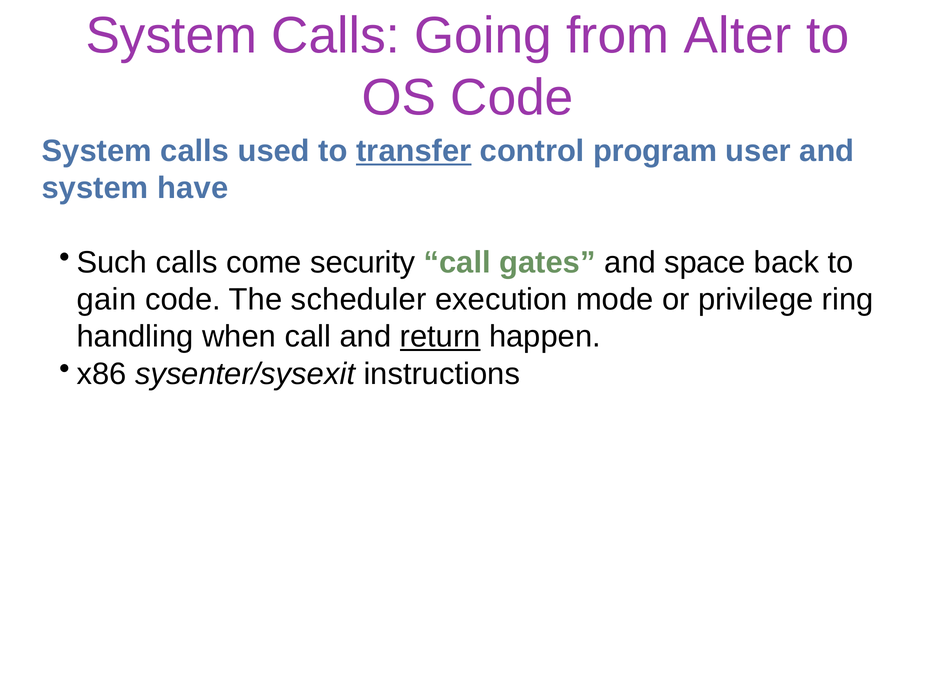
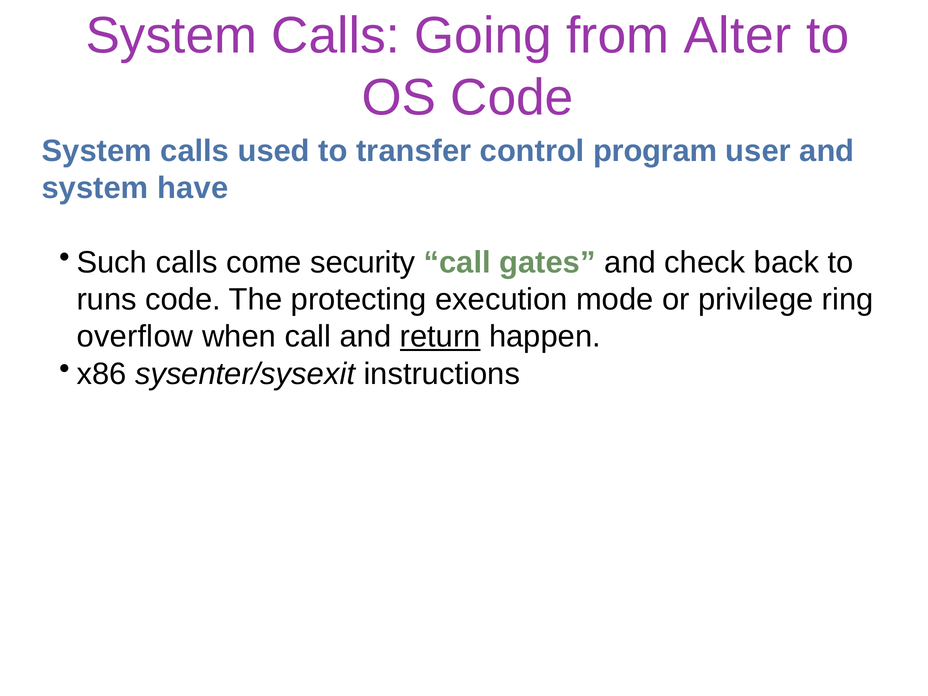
transfer underline: present -> none (414, 151)
space: space -> check (705, 262)
gain: gain -> runs (107, 300)
scheduler: scheduler -> protecting (359, 300)
handling: handling -> overflow (135, 337)
